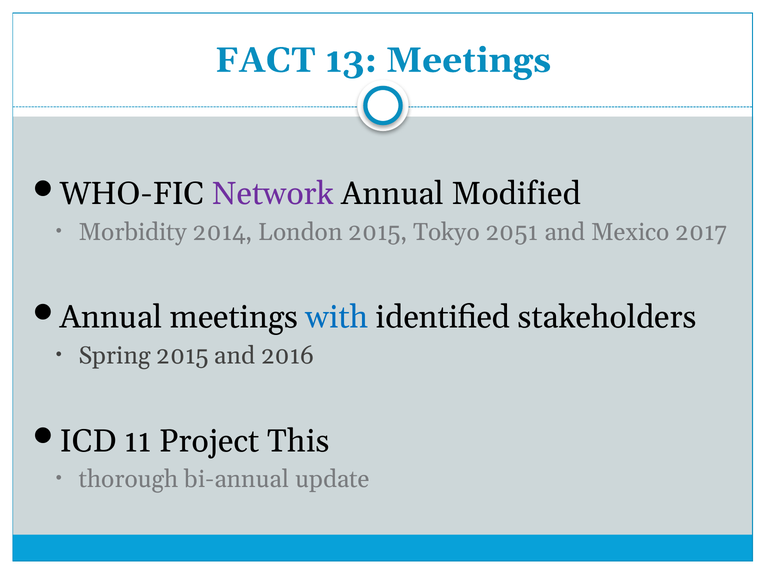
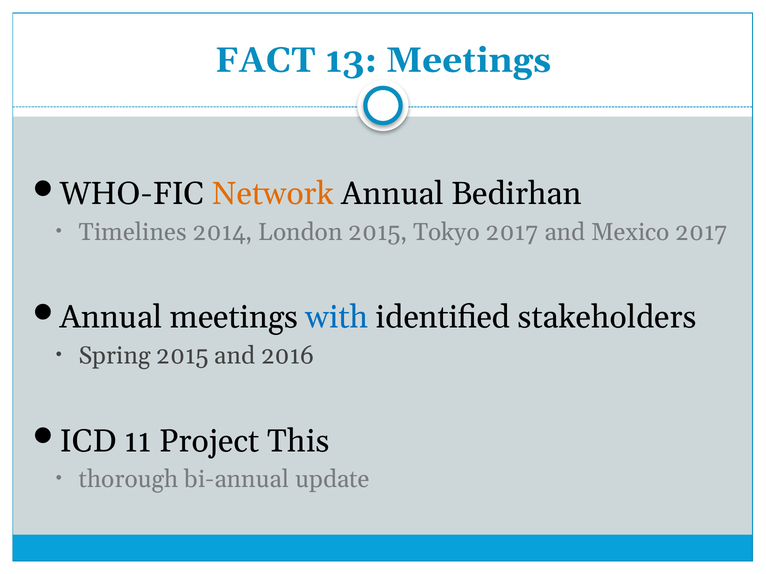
Network colour: purple -> orange (273, 194)
Modified: Modified -> Bedirhan (517, 194)
Morbidity: Morbidity -> Timelines (133, 232)
Tokyo 2051: 2051 -> 2017 (512, 232)
